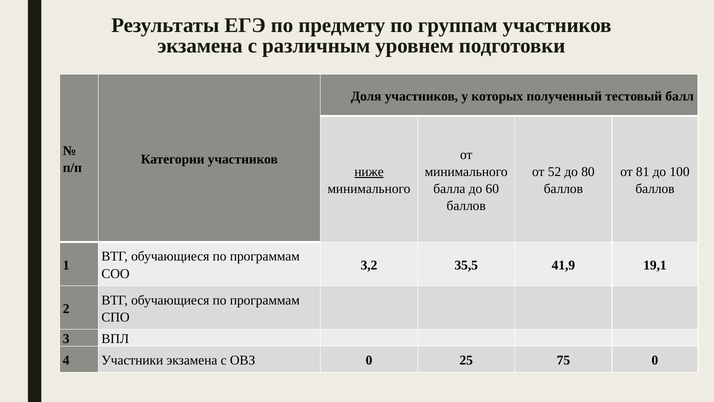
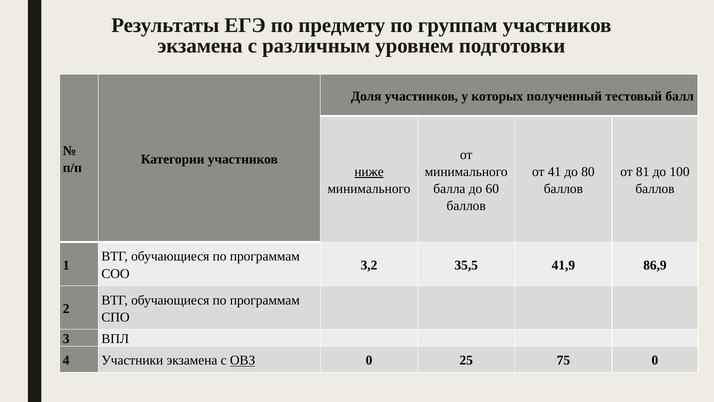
52: 52 -> 41 (554, 172)
19,1: 19,1 -> 86,9 (655, 265)
ОВЗ underline: none -> present (243, 360)
